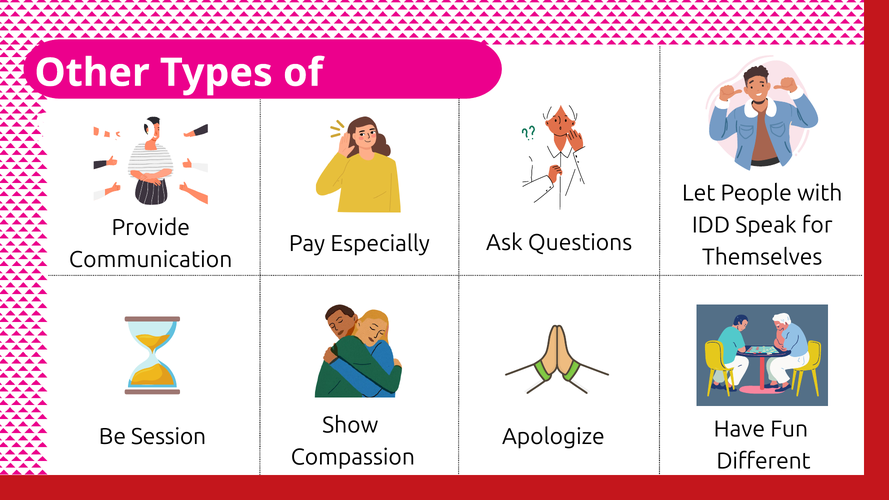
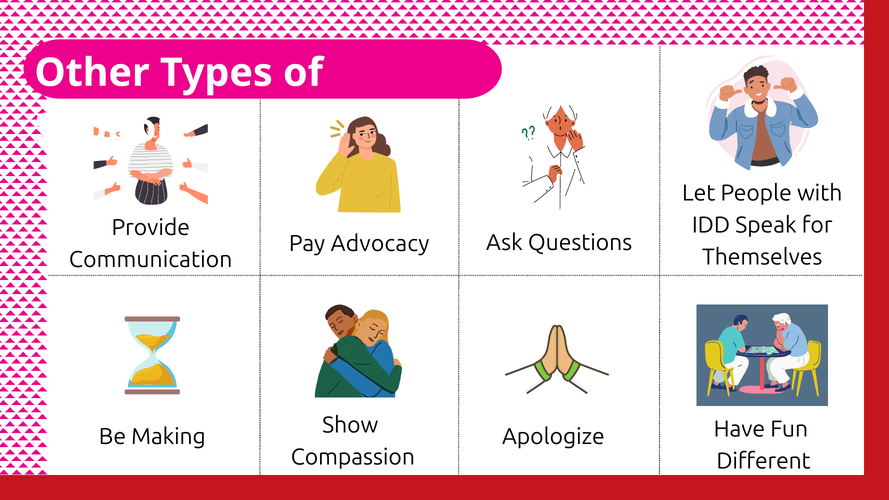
Especially: Especially -> Advocacy (380, 244)
Session: Session -> Making (168, 437)
